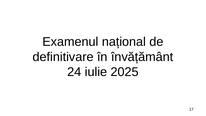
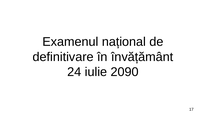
2025: 2025 -> 2090 (125, 72)
